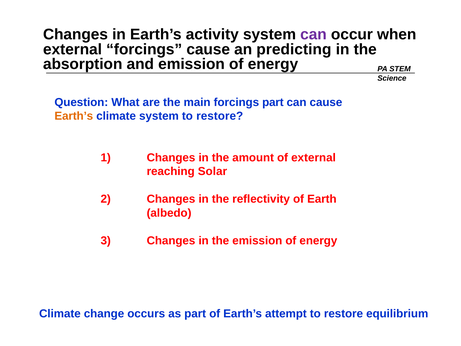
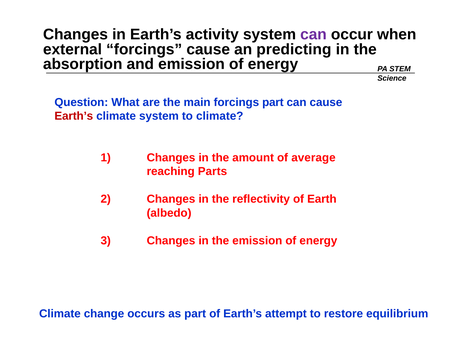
Earth’s colour: orange -> red (74, 116)
system to restore: restore -> climate (220, 116)
of external: external -> average (313, 157)
Solar: Solar -> Parts (212, 171)
